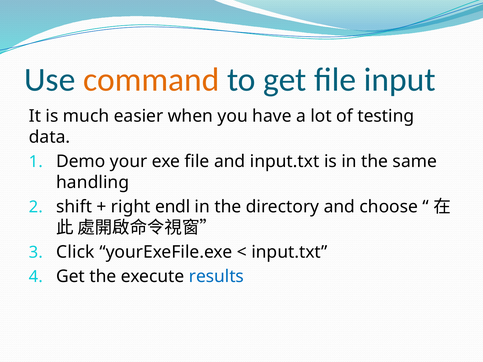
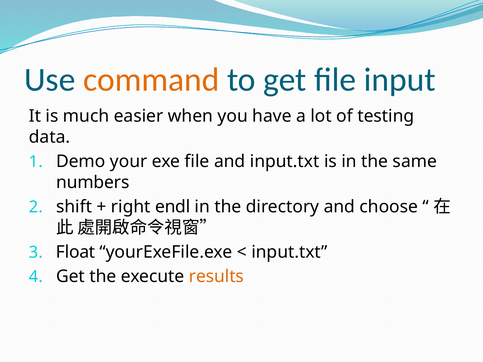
handling: handling -> numbers (93, 183)
Click: Click -> Float (76, 252)
results colour: blue -> orange (216, 277)
